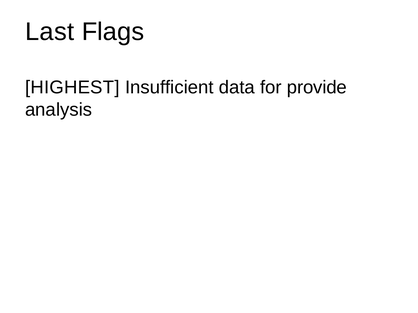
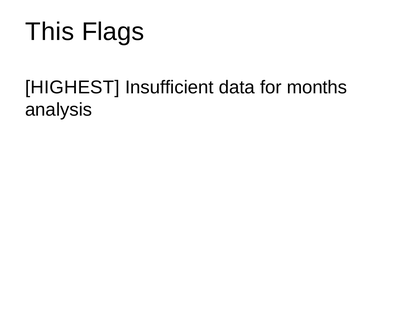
Last: Last -> This (50, 32)
provide: provide -> months (317, 88)
